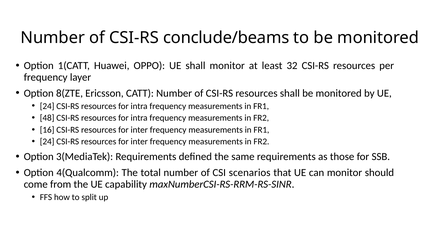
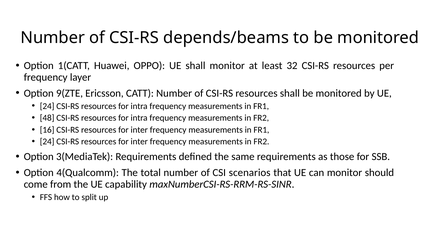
conclude/beams: conclude/beams -> depends/beams (226, 38)
8(ZTE: 8(ZTE -> 9(ZTE (70, 93)
